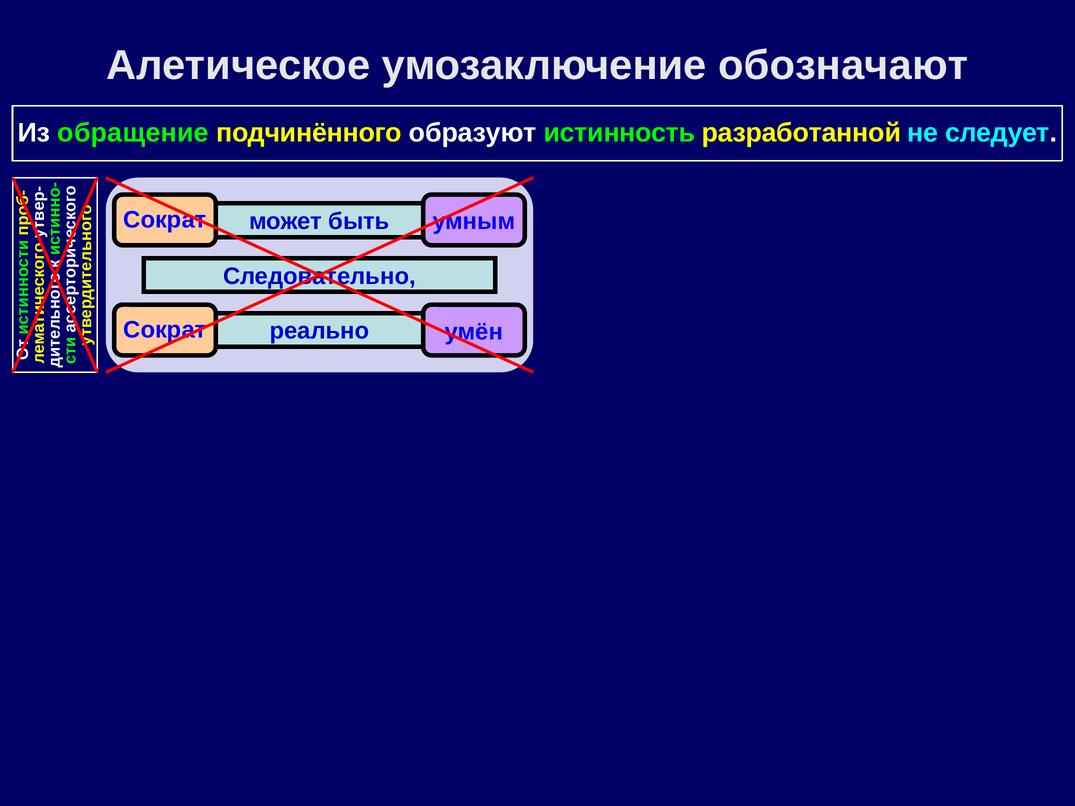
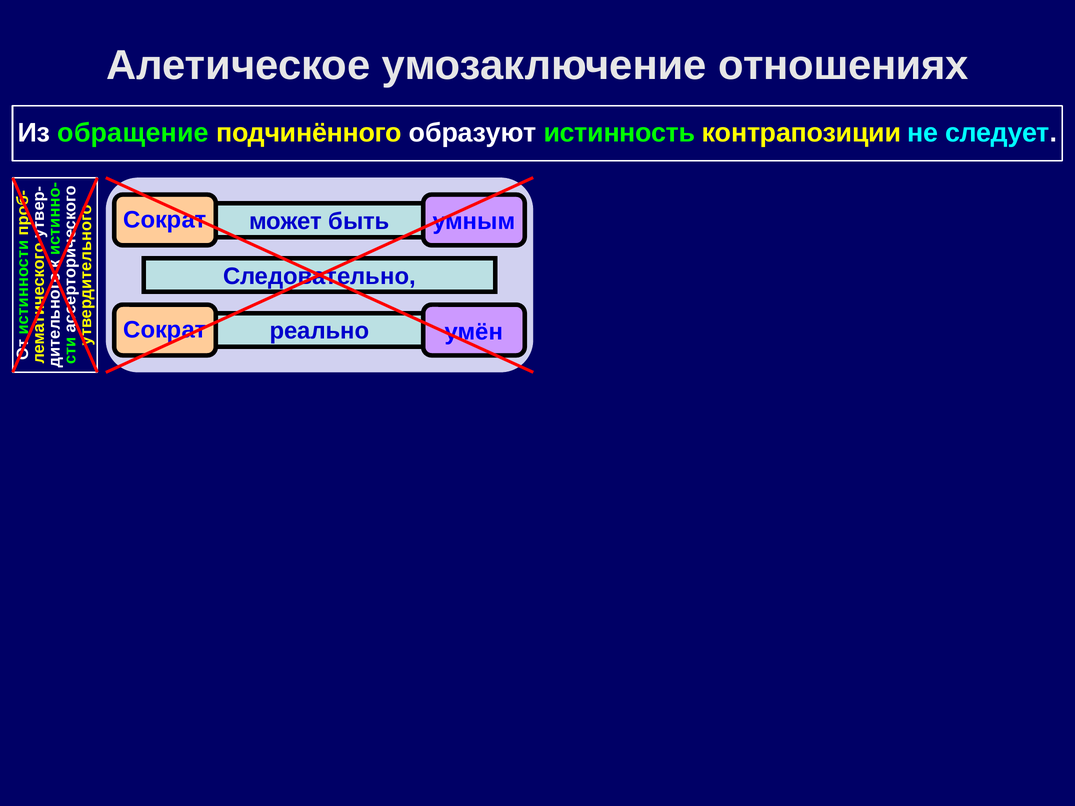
обозначают: обозначают -> отношениях (843, 65)
разработанной: разработанной -> контрапозиции (801, 133)
